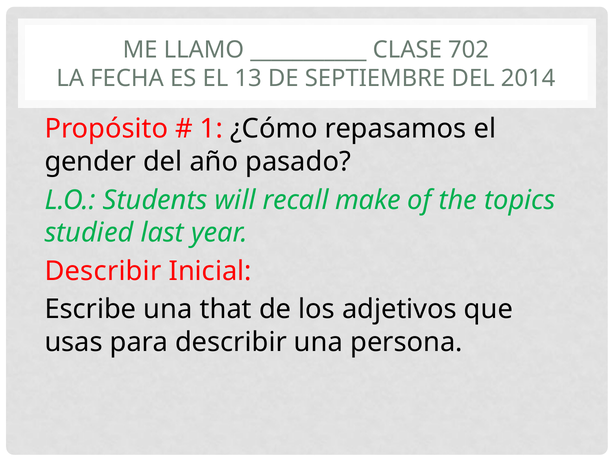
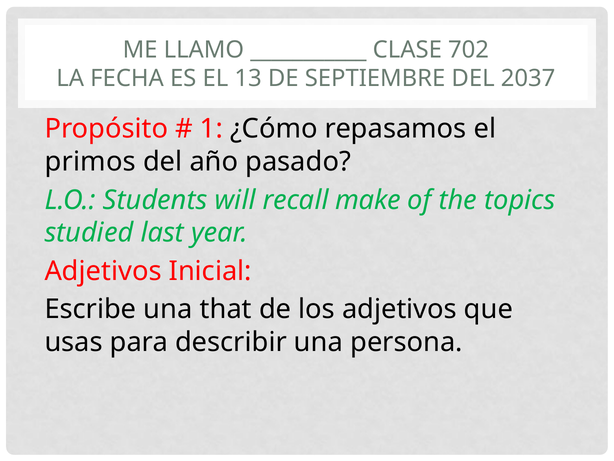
2014: 2014 -> 2037 (528, 78)
gender: gender -> primos (90, 162)
Describir: Describir -> Adjetivos (103, 271)
